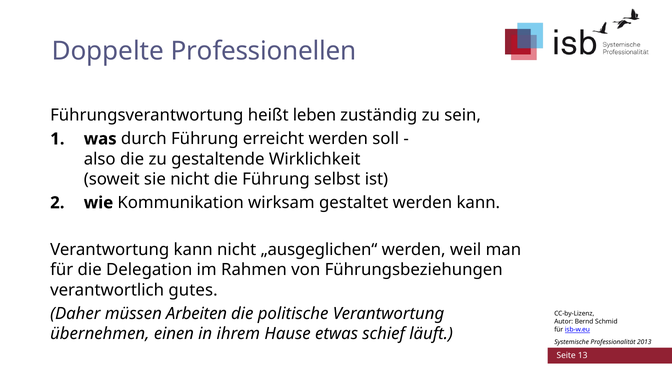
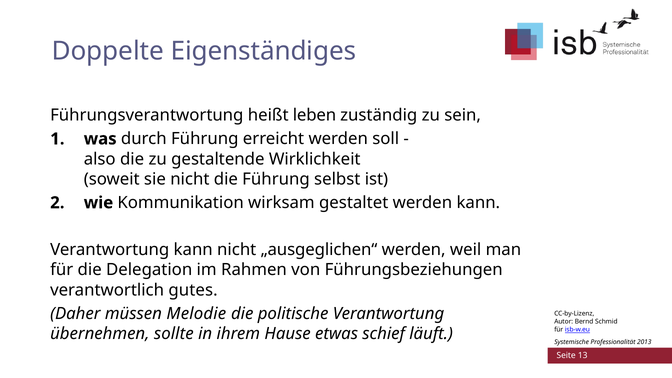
Professionellen: Professionellen -> Eigenständiges (263, 51)
Arbeiten: Arbeiten -> Melodie (196, 314)
einen: einen -> sollte (174, 334)
